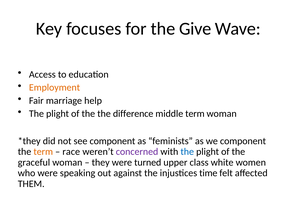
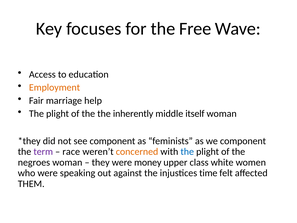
Give: Give -> Free (195, 29)
difference: difference -> inherently (133, 114)
middle term: term -> itself (195, 114)
term colour: orange -> purple (43, 152)
concerned colour: purple -> orange (137, 152)
graceful: graceful -> negroes (34, 162)
turned: turned -> money (148, 162)
